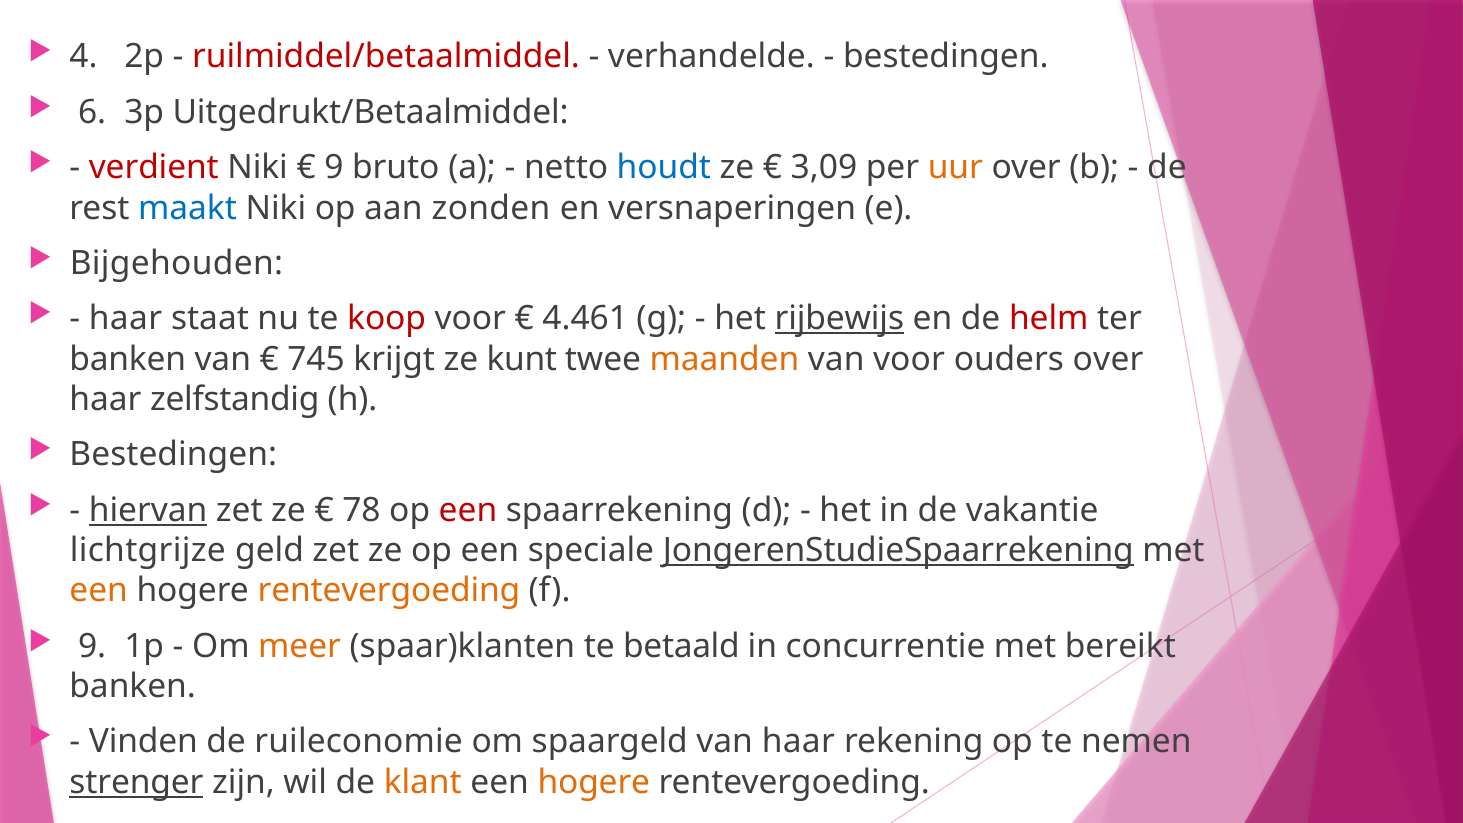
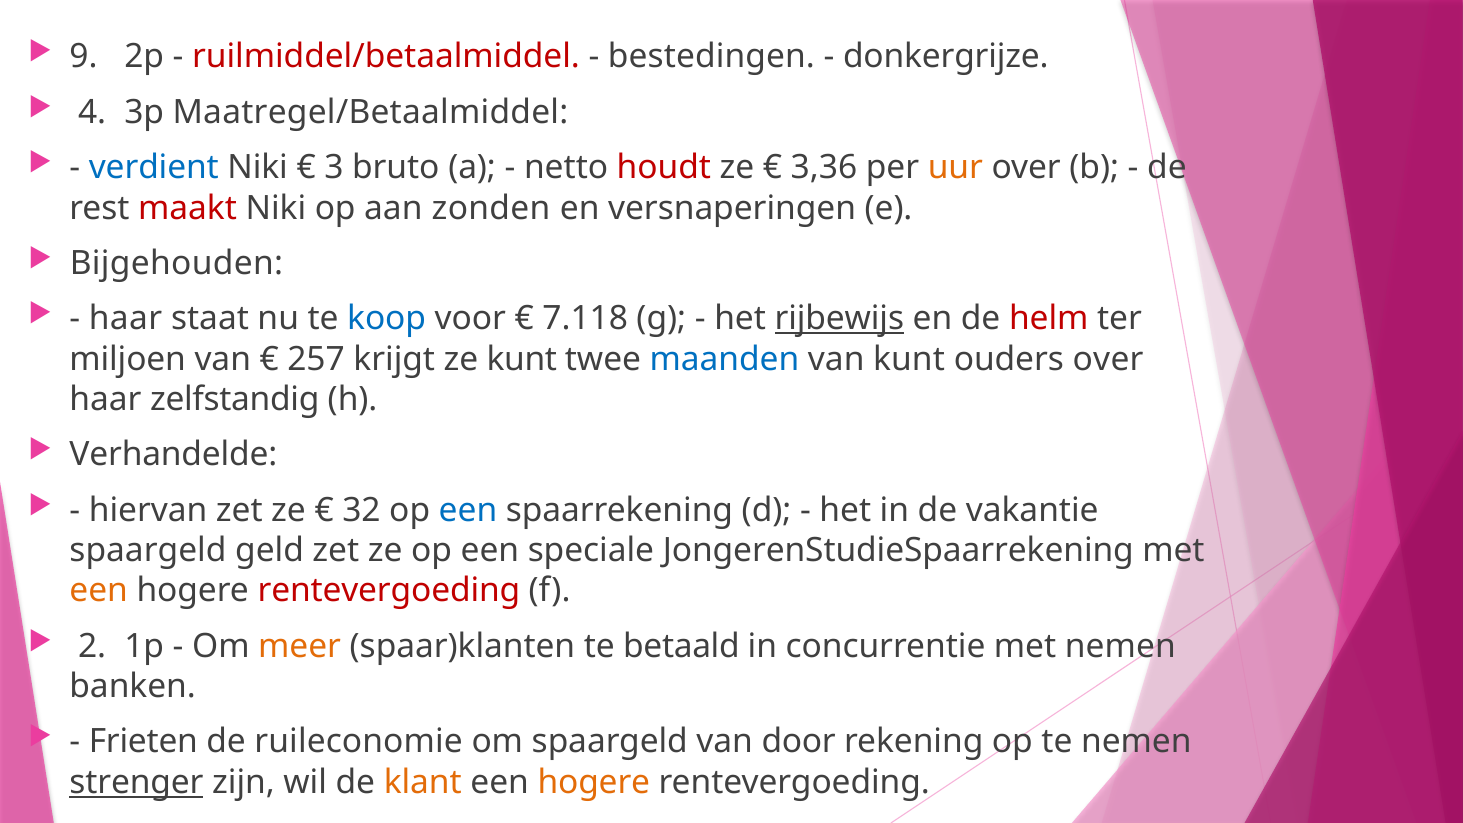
4: 4 -> 9 (84, 57)
verhandelde: verhandelde -> bestedingen (711, 57)
bestedingen: bestedingen -> donkergrijze (946, 57)
6: 6 -> 4 (92, 112)
Uitgedrukt/Betaalmiddel: Uitgedrukt/Betaalmiddel -> Maatregel/Betaalmiddel (370, 112)
verdient colour: red -> blue (154, 168)
9: 9 -> 3 (334, 168)
houdt colour: blue -> red (664, 168)
3,09: 3,09 -> 3,36 (824, 168)
maakt colour: blue -> red (188, 208)
koop colour: red -> blue (387, 319)
4.461: 4.461 -> 7.118 (585, 319)
banken: banken -> miljoen (128, 359)
745: 745 -> 257 (316, 359)
maanden colour: orange -> blue (724, 359)
van voor: voor -> kunt (909, 359)
Bestedingen: Bestedingen -> Verhandelde (173, 455)
hiervan underline: present -> none (148, 510)
78: 78 -> 32 (361, 510)
een colour: red -> blue (468, 510)
lichtgrijze: lichtgrijze -> spaargeld (148, 550)
JongerenStudieSpaarrekening underline: present -> none (898, 550)
rentevergoeding colour: orange -> red (389, 591)
9: 9 -> 2 (92, 646)
met bereikt: bereikt -> nemen (1120, 646)
Vinden: Vinden -> Frieten (143, 742)
van haar: haar -> door (799, 742)
